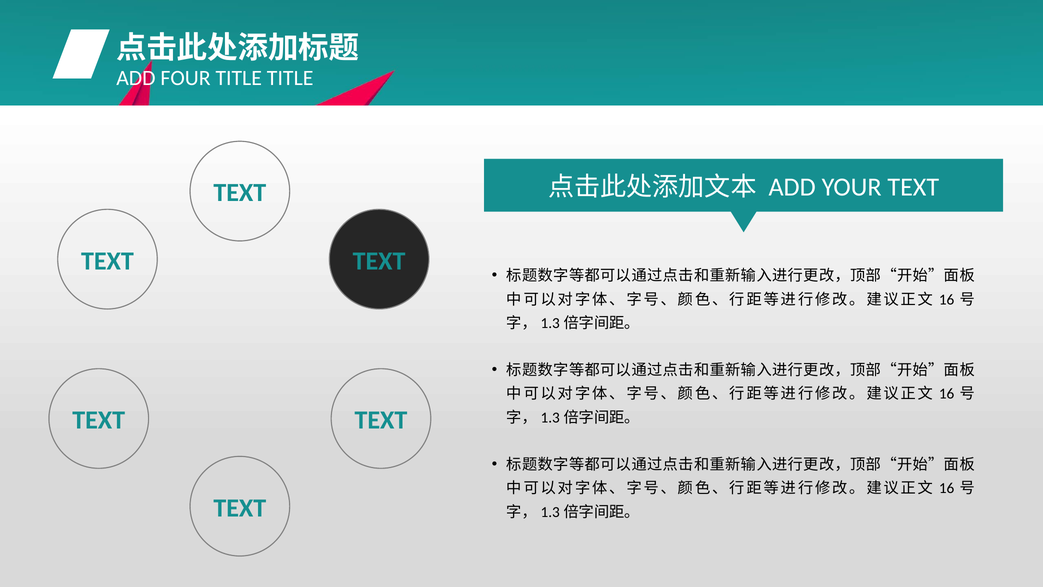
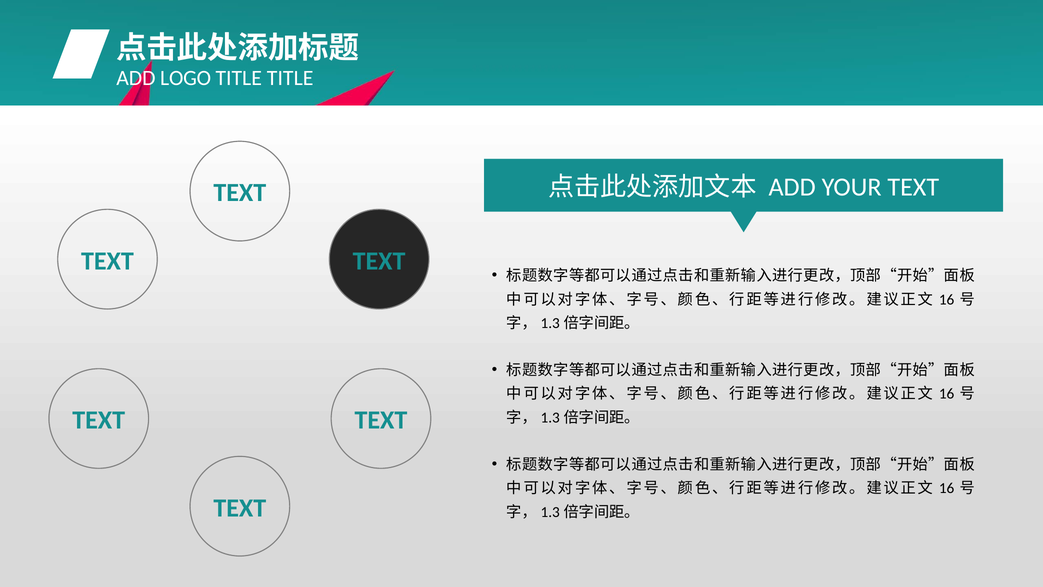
FOUR: FOUR -> LOGO (186, 78)
